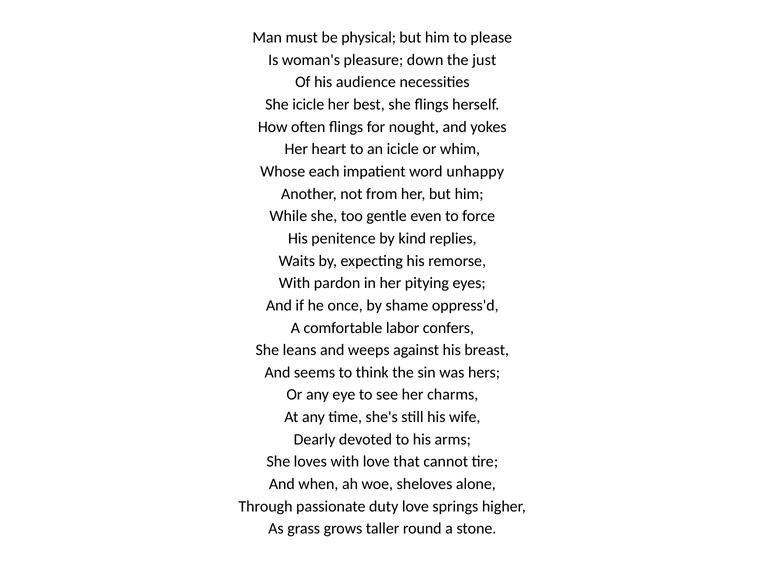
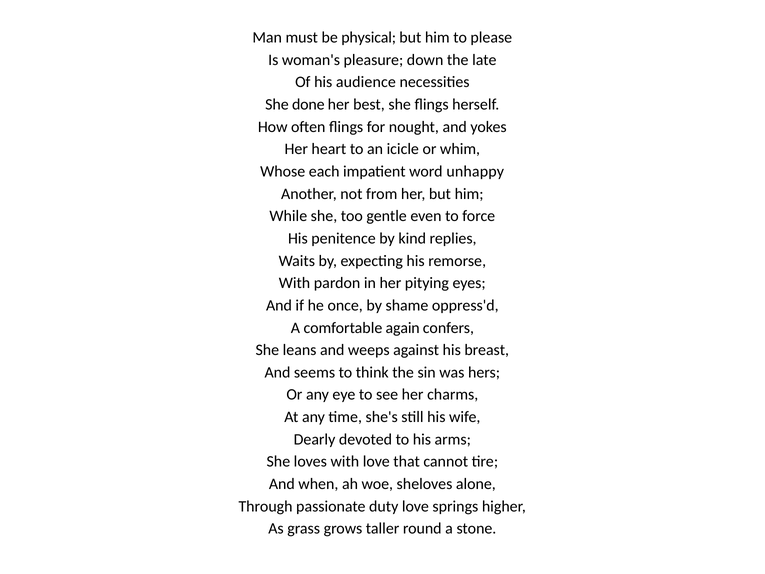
just: just -> late (484, 60)
She icicle: icicle -> done (308, 104)
labor: labor -> again (403, 328)
